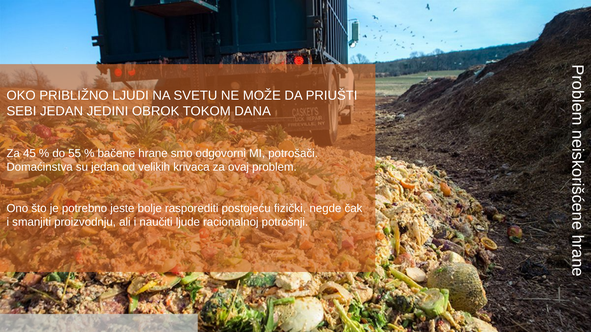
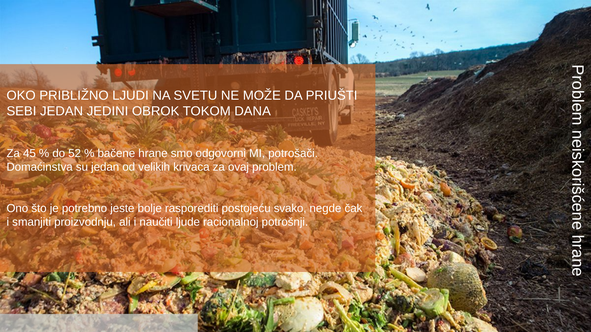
55: 55 -> 52 (75, 153)
fizički: fizički -> svako (290, 209)
